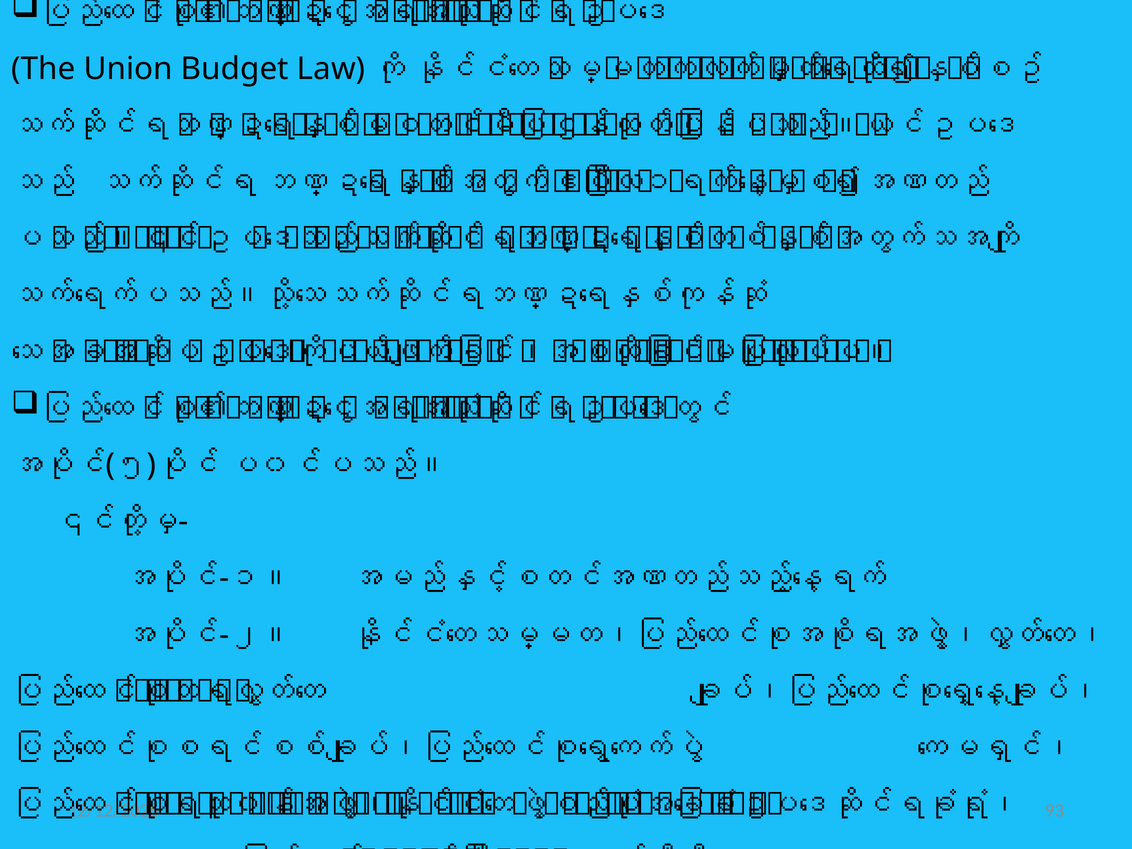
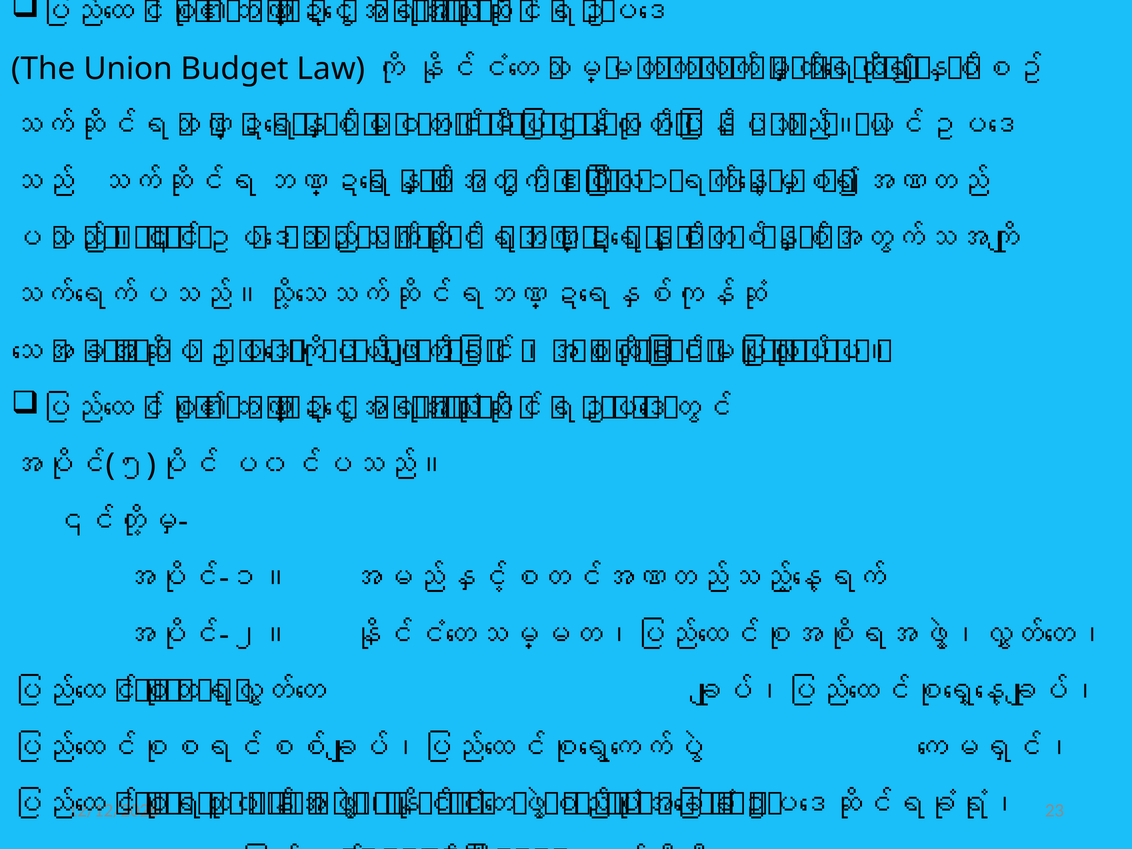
93: 93 -> 23 (1055, 811)
